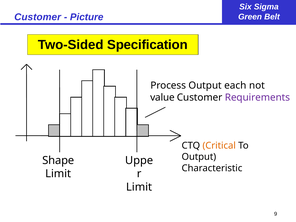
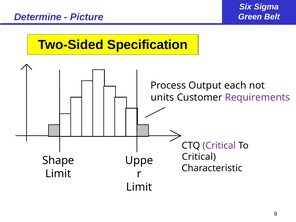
Customer: Customer -> Determine (38, 17)
value: value -> units (162, 97)
Critical colour: orange -> purple (219, 145)
Output: Output -> Critical (199, 157)
